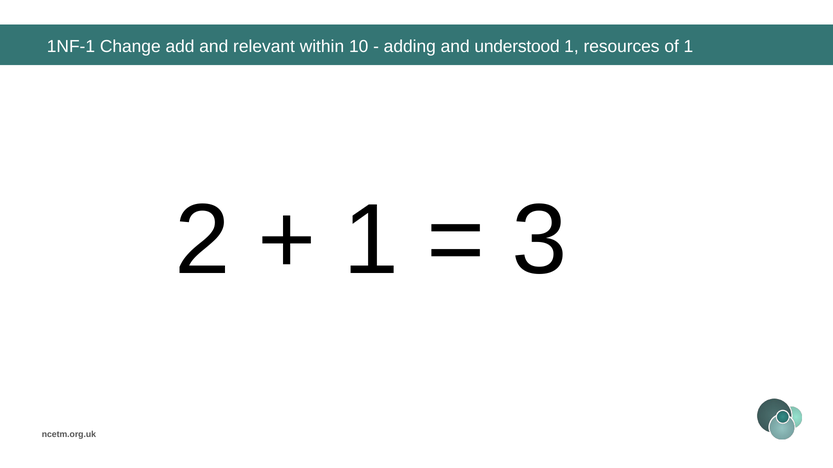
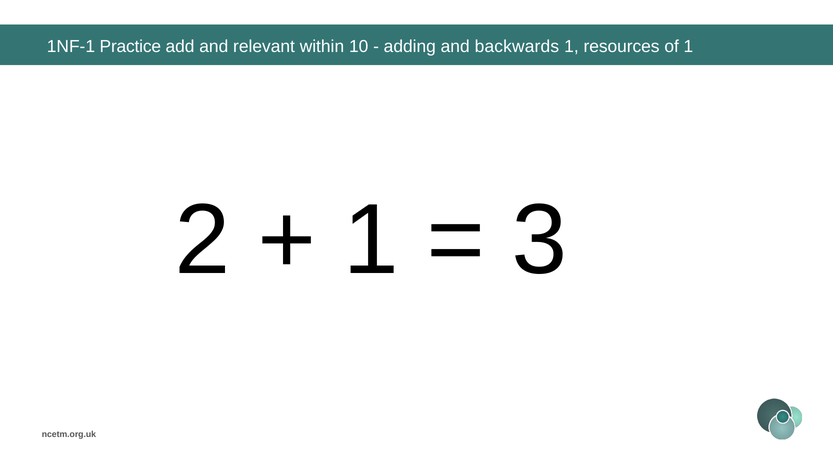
Change: Change -> Practice (130, 46)
understood: understood -> backwards (517, 46)
